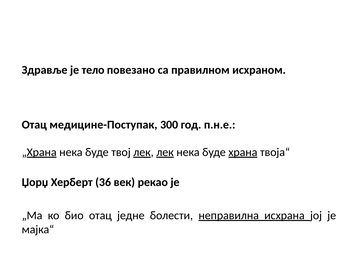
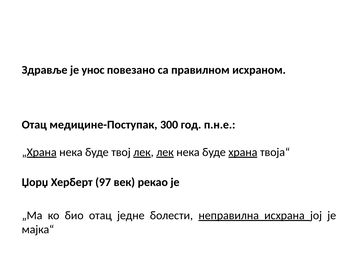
тело: тело -> унос (93, 70)
36: 36 -> 97 (103, 182)
